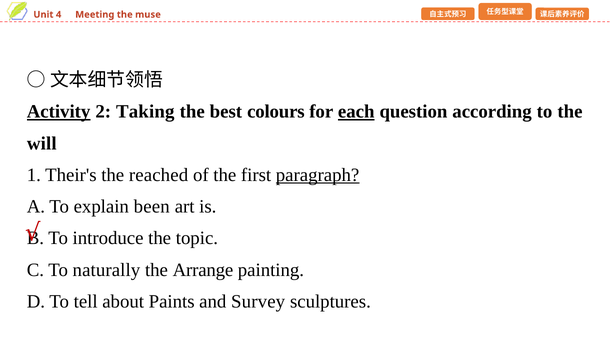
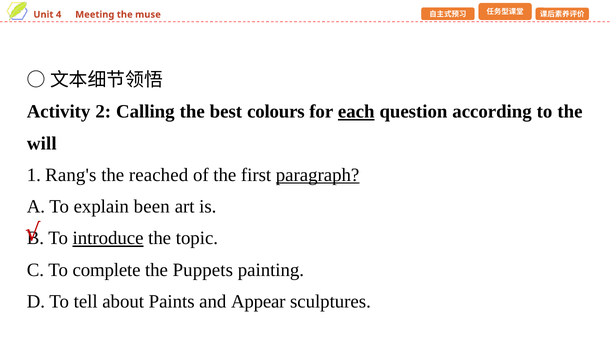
Activity underline: present -> none (59, 112)
Taking: Taking -> Calling (145, 112)
Their's: Their's -> Rang's (71, 175)
introduce underline: none -> present (108, 238)
naturally: naturally -> complete (107, 270)
Arrange: Arrange -> Puppets (203, 270)
Survey: Survey -> Appear (258, 302)
